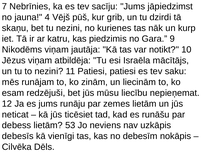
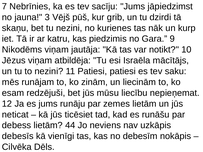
4: 4 -> 3 (47, 17)
53: 53 -> 44 (70, 126)
